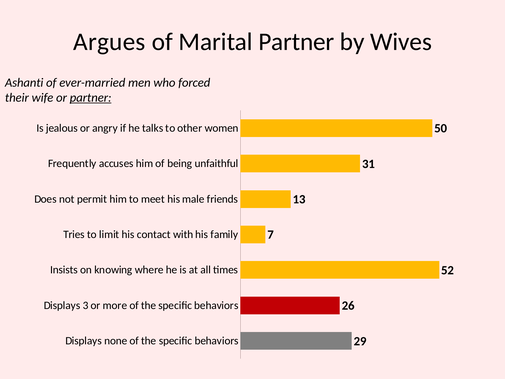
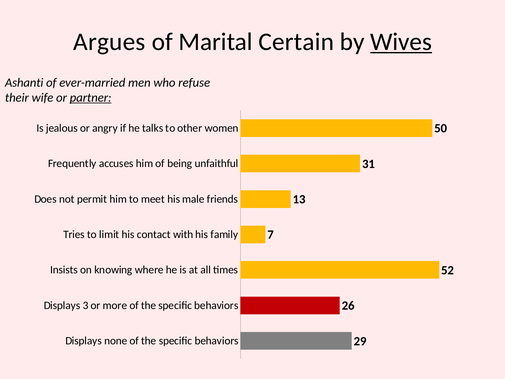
Marital Partner: Partner -> Certain (296, 42)
Wives underline: none -> present (401, 42)
forced: forced -> refuse (194, 82)
